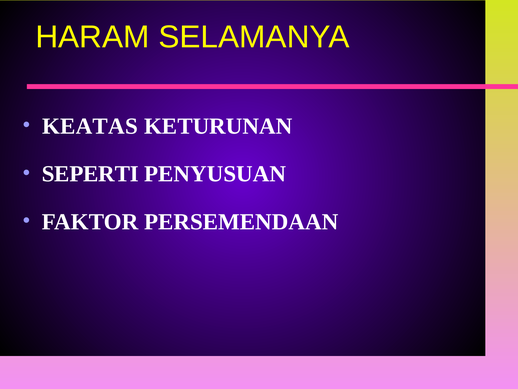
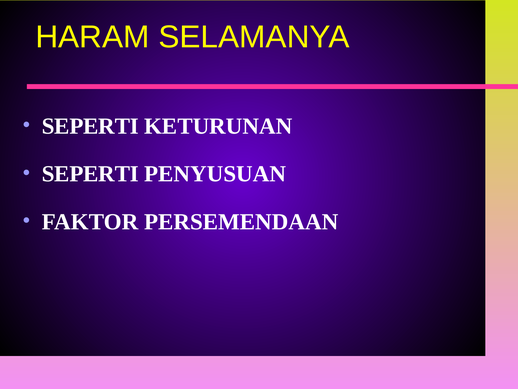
KEATAS: KEATAS -> SEPERTI (90, 126)
